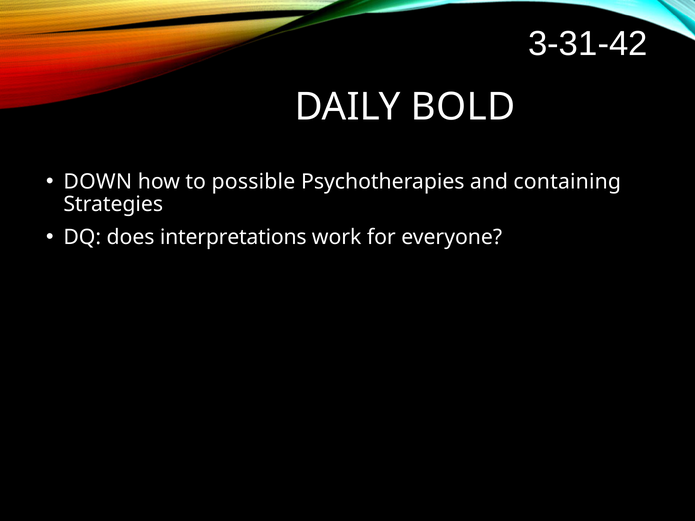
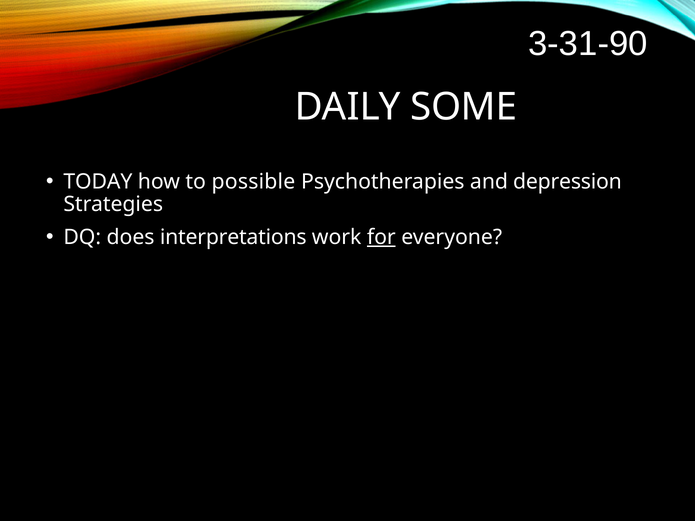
3-31-42: 3-31-42 -> 3-31-90 (588, 44)
BOLD: BOLD -> SOME (464, 107)
DOWN: DOWN -> TODAY (98, 182)
containing: containing -> depression (567, 182)
for underline: none -> present (381, 237)
